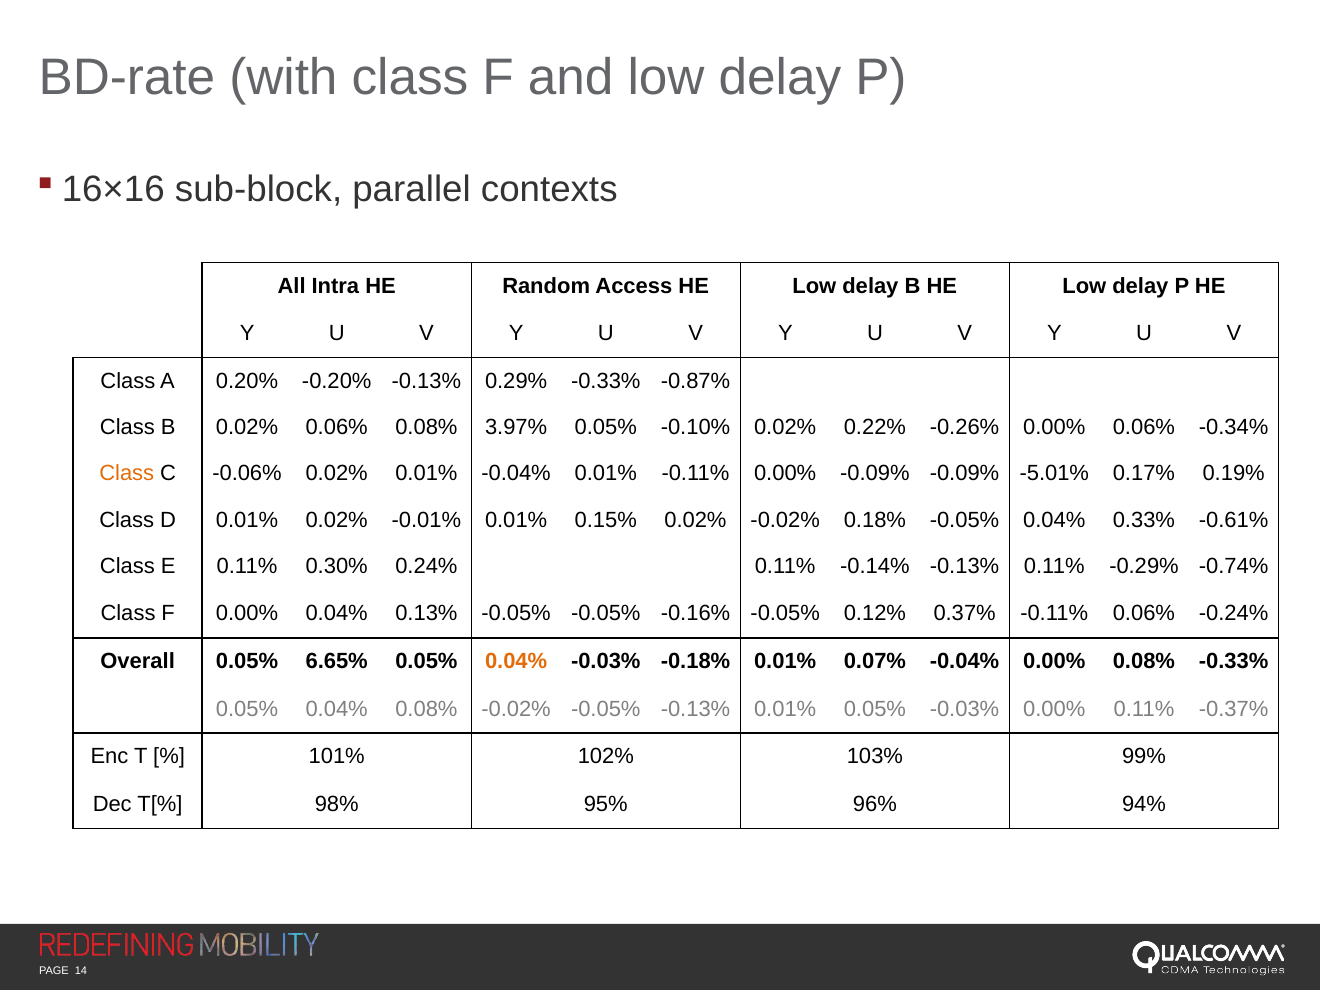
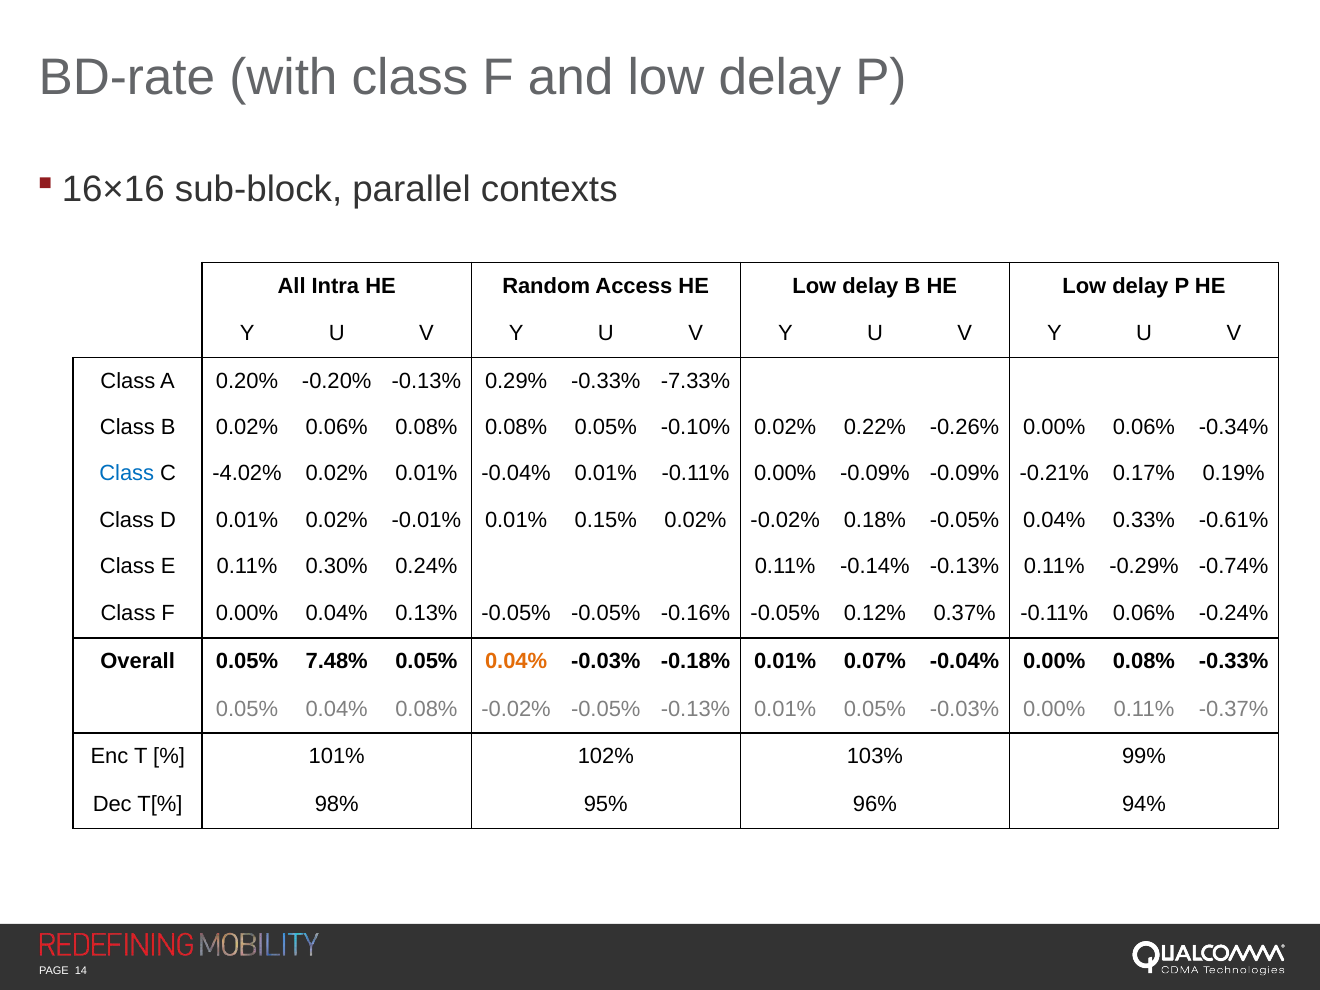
-0.87%: -0.87% -> -7.33% (695, 381)
0.08% 3.97%: 3.97% -> 0.08% (516, 427)
Class colour: orange -> blue (127, 474)
-0.06%: -0.06% -> -4.02% (247, 474)
-5.01%: -5.01% -> -0.21% (1054, 474)
6.65%: 6.65% -> 7.48% (337, 661)
